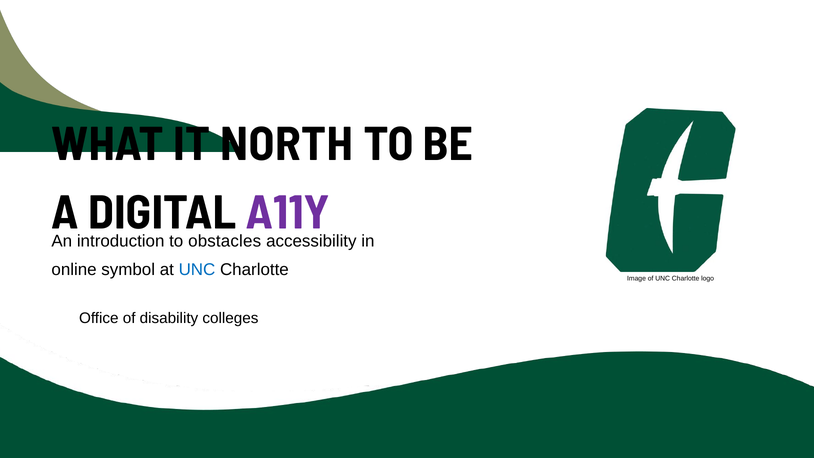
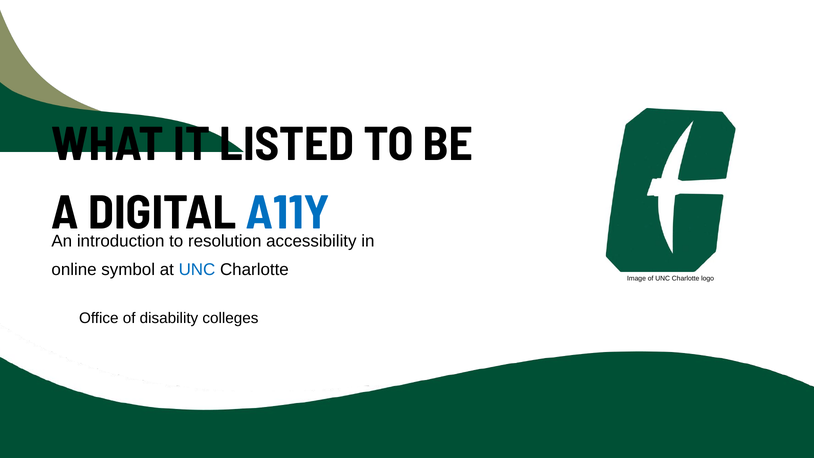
NORTH: NORTH -> LISTED (287, 145)
A11Y colour: purple -> blue (288, 213)
obstacles: obstacles -> resolution (225, 241)
